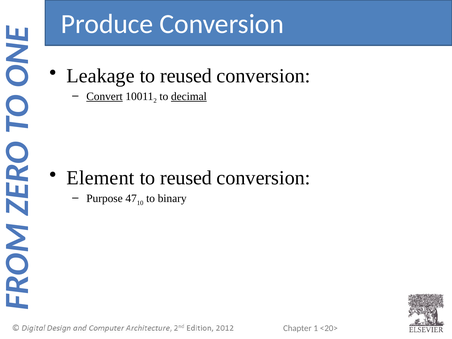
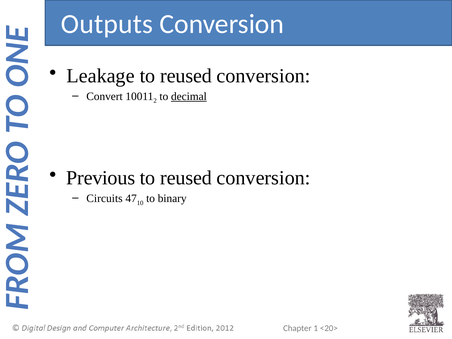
Produce: Produce -> Outputs (107, 24)
Convert underline: present -> none (105, 96)
Element: Element -> Previous (101, 178)
Purpose: Purpose -> Circuits (105, 199)
